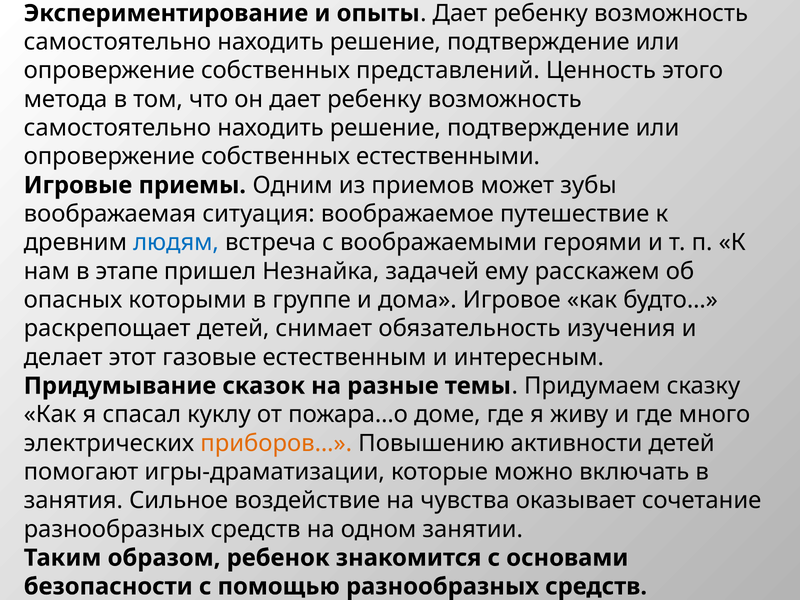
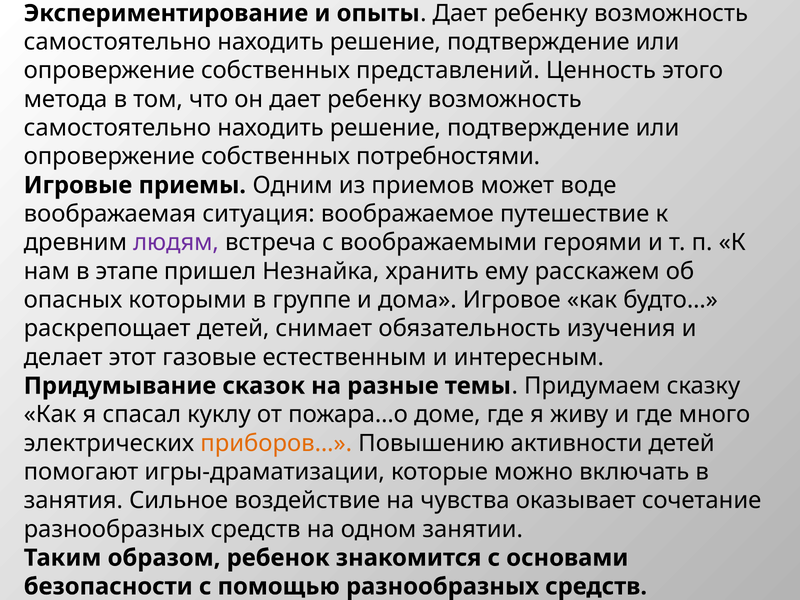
естественными: естественными -> потребностями (448, 157)
зубы: зубы -> воде (588, 185)
людям colour: blue -> purple (176, 243)
задачей: задачей -> хранить (432, 271)
